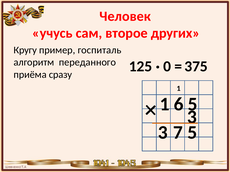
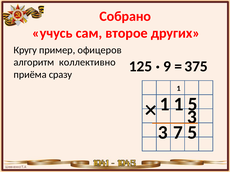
Человек: Человек -> Собрано (125, 16)
госпиталь: госпиталь -> офицеров (100, 50)
переданного: переданного -> коллективно (87, 62)
0: 0 -> 9 (167, 67)
1 6: 6 -> 1 (179, 104)
